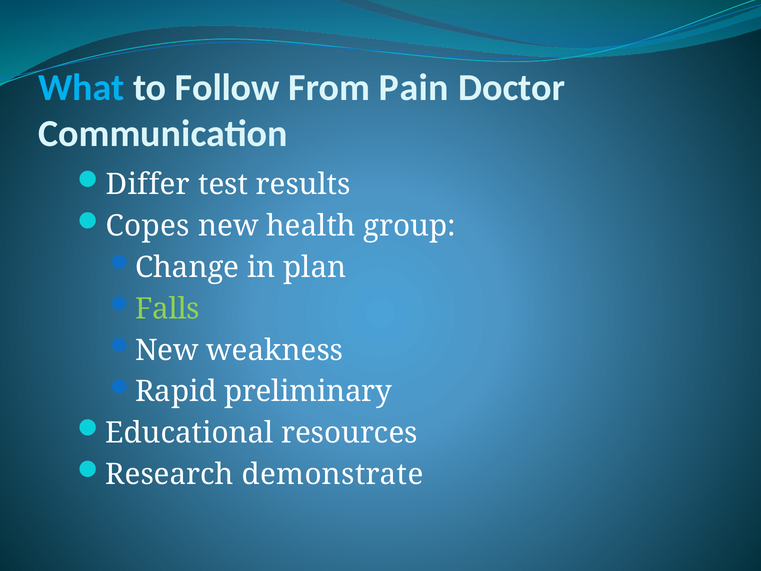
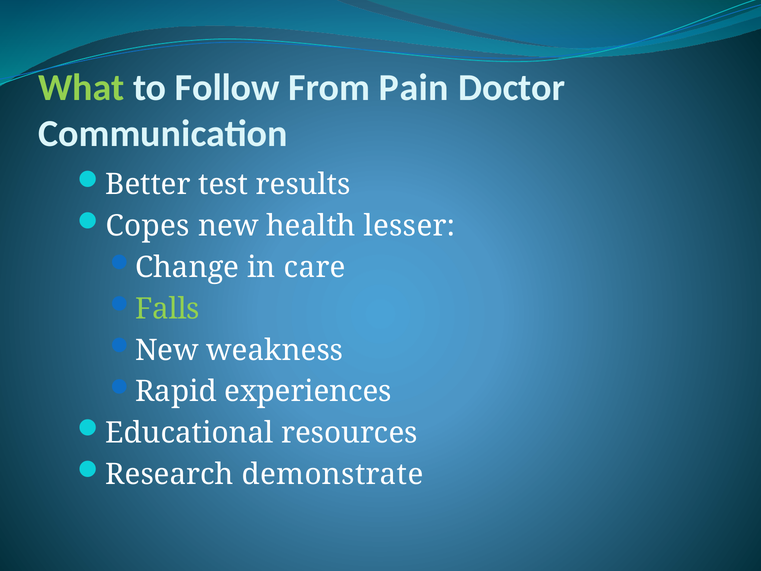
What colour: light blue -> light green (81, 88)
Differ: Differ -> Better (148, 185)
group: group -> lesser (410, 226)
plan: plan -> care (315, 267)
preliminary: preliminary -> experiences (308, 391)
